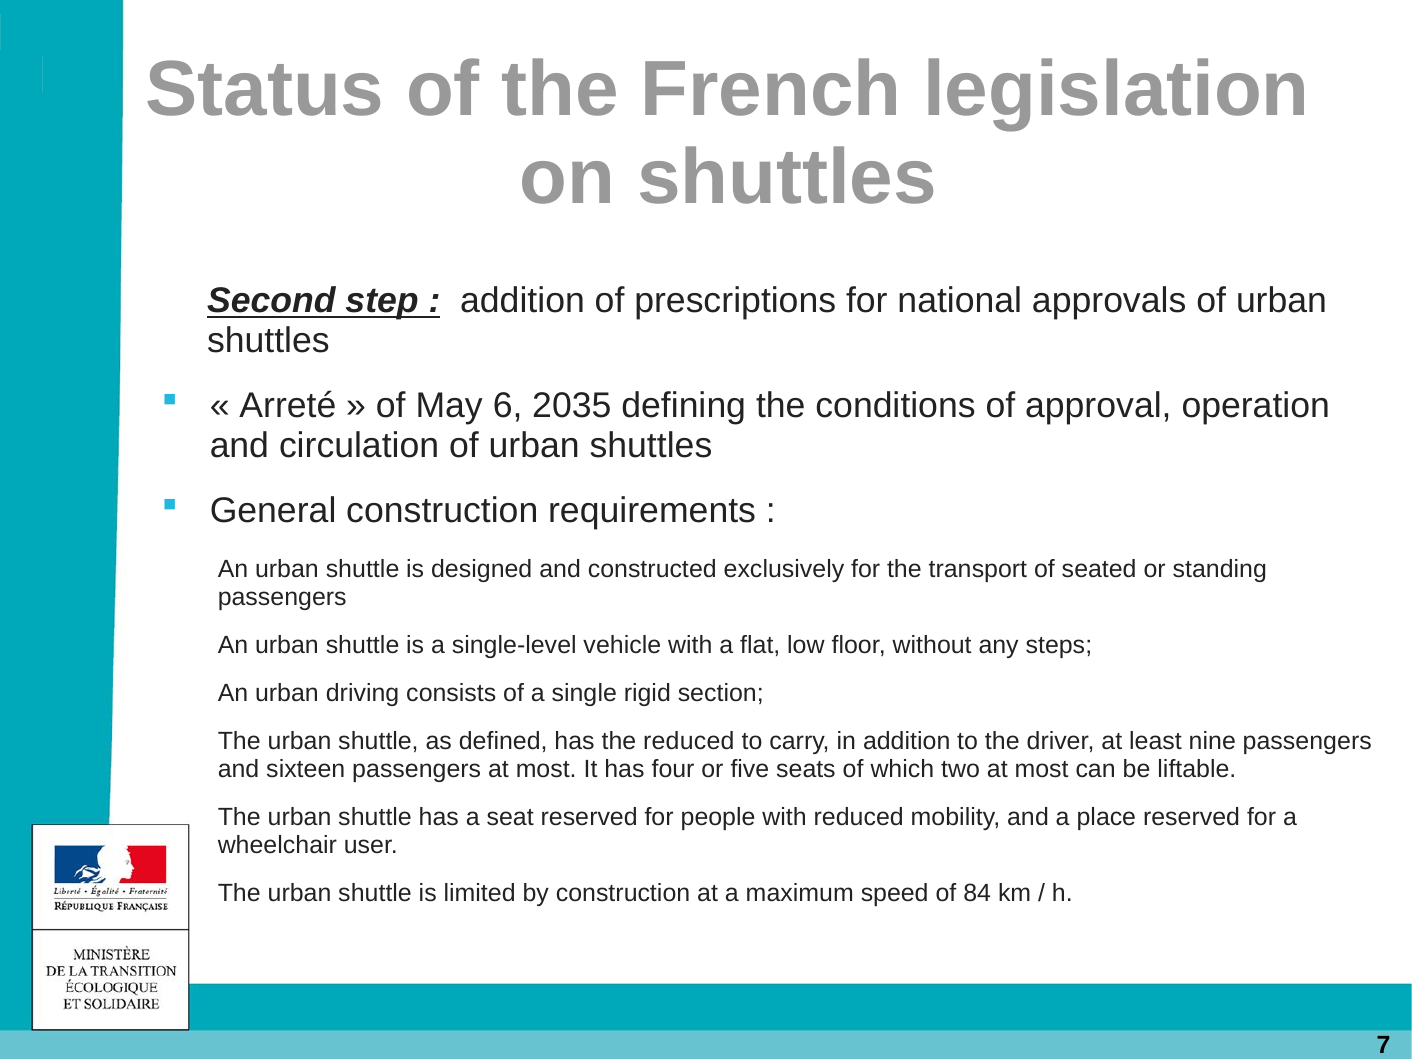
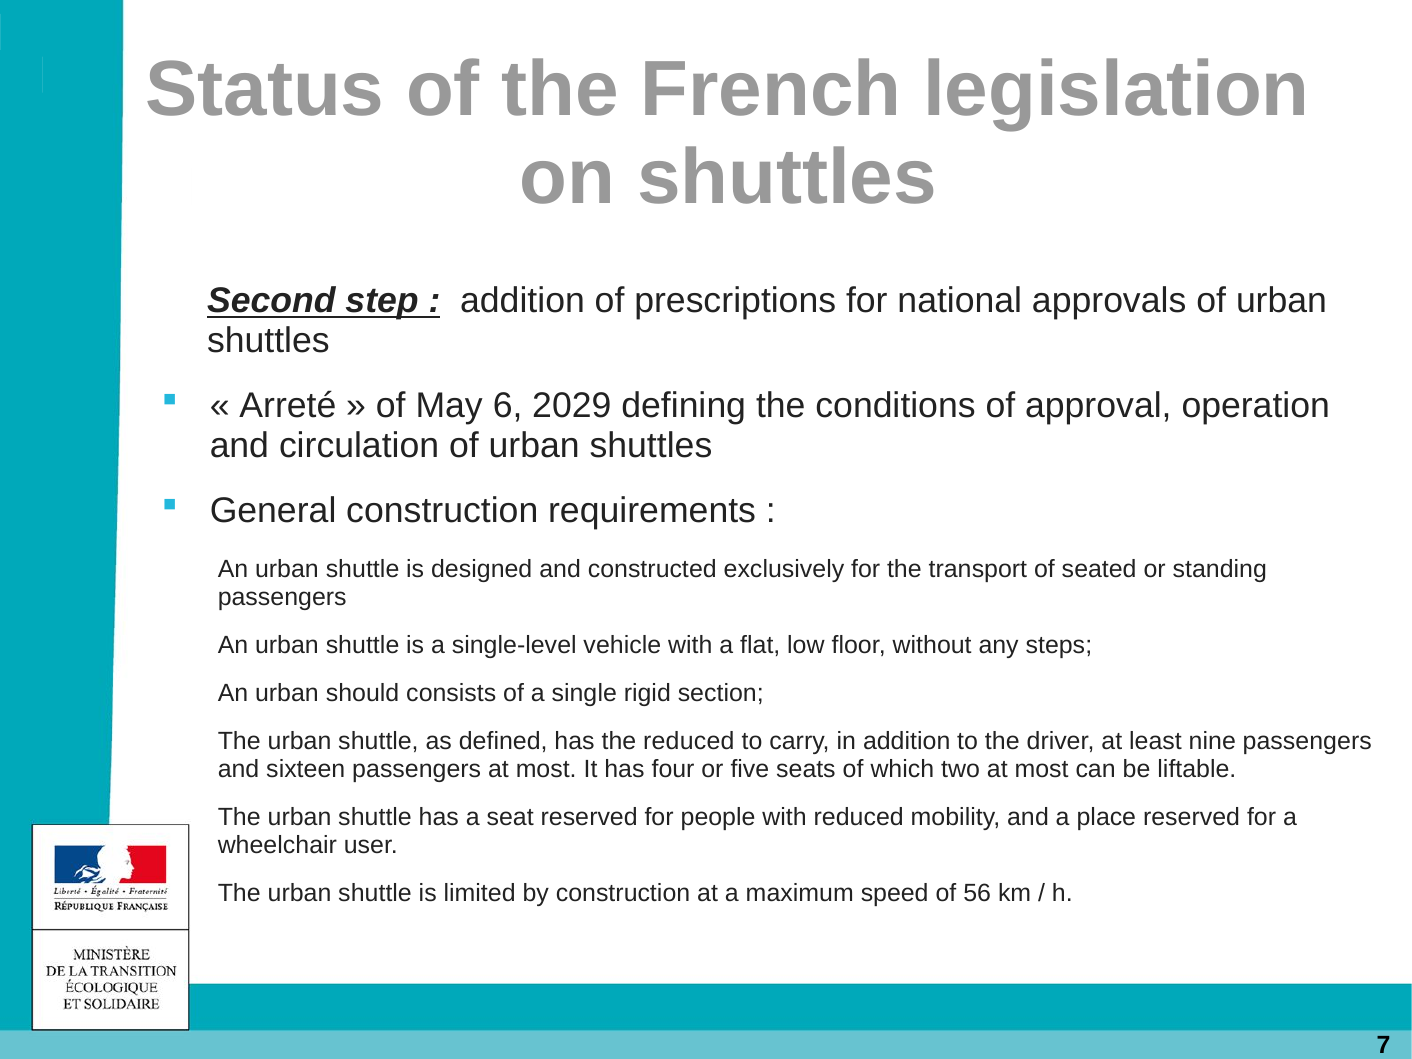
2035: 2035 -> 2029 (572, 406)
driving: driving -> should (363, 693)
84: 84 -> 56 (977, 893)
